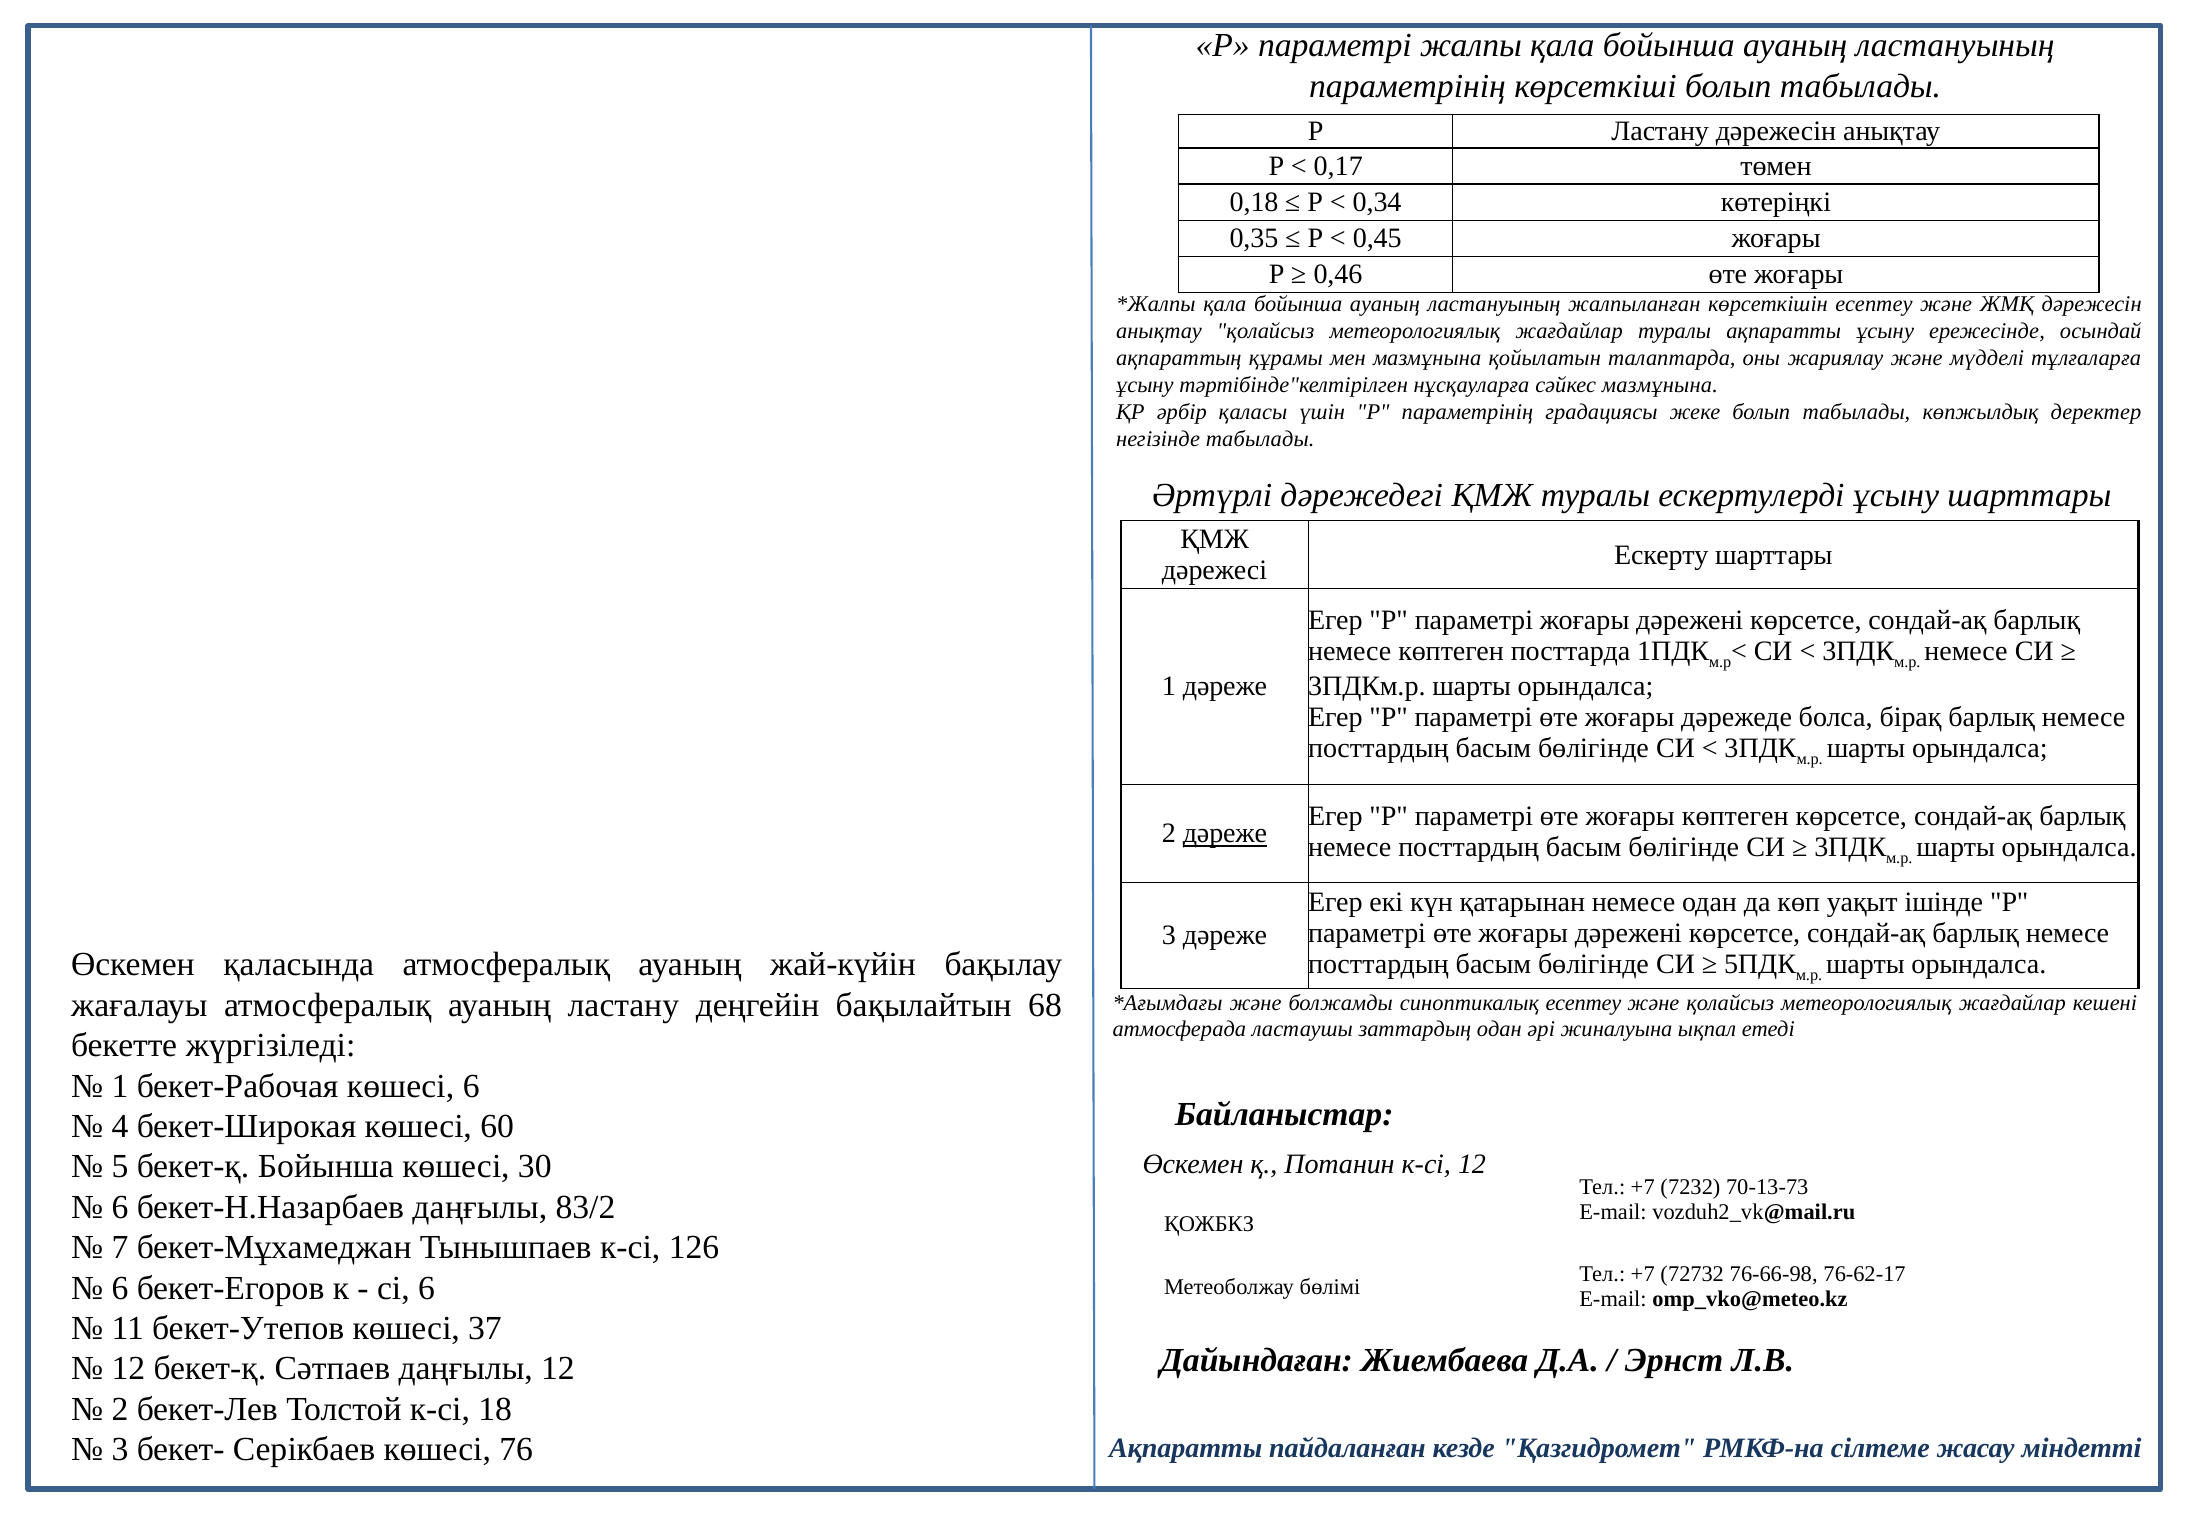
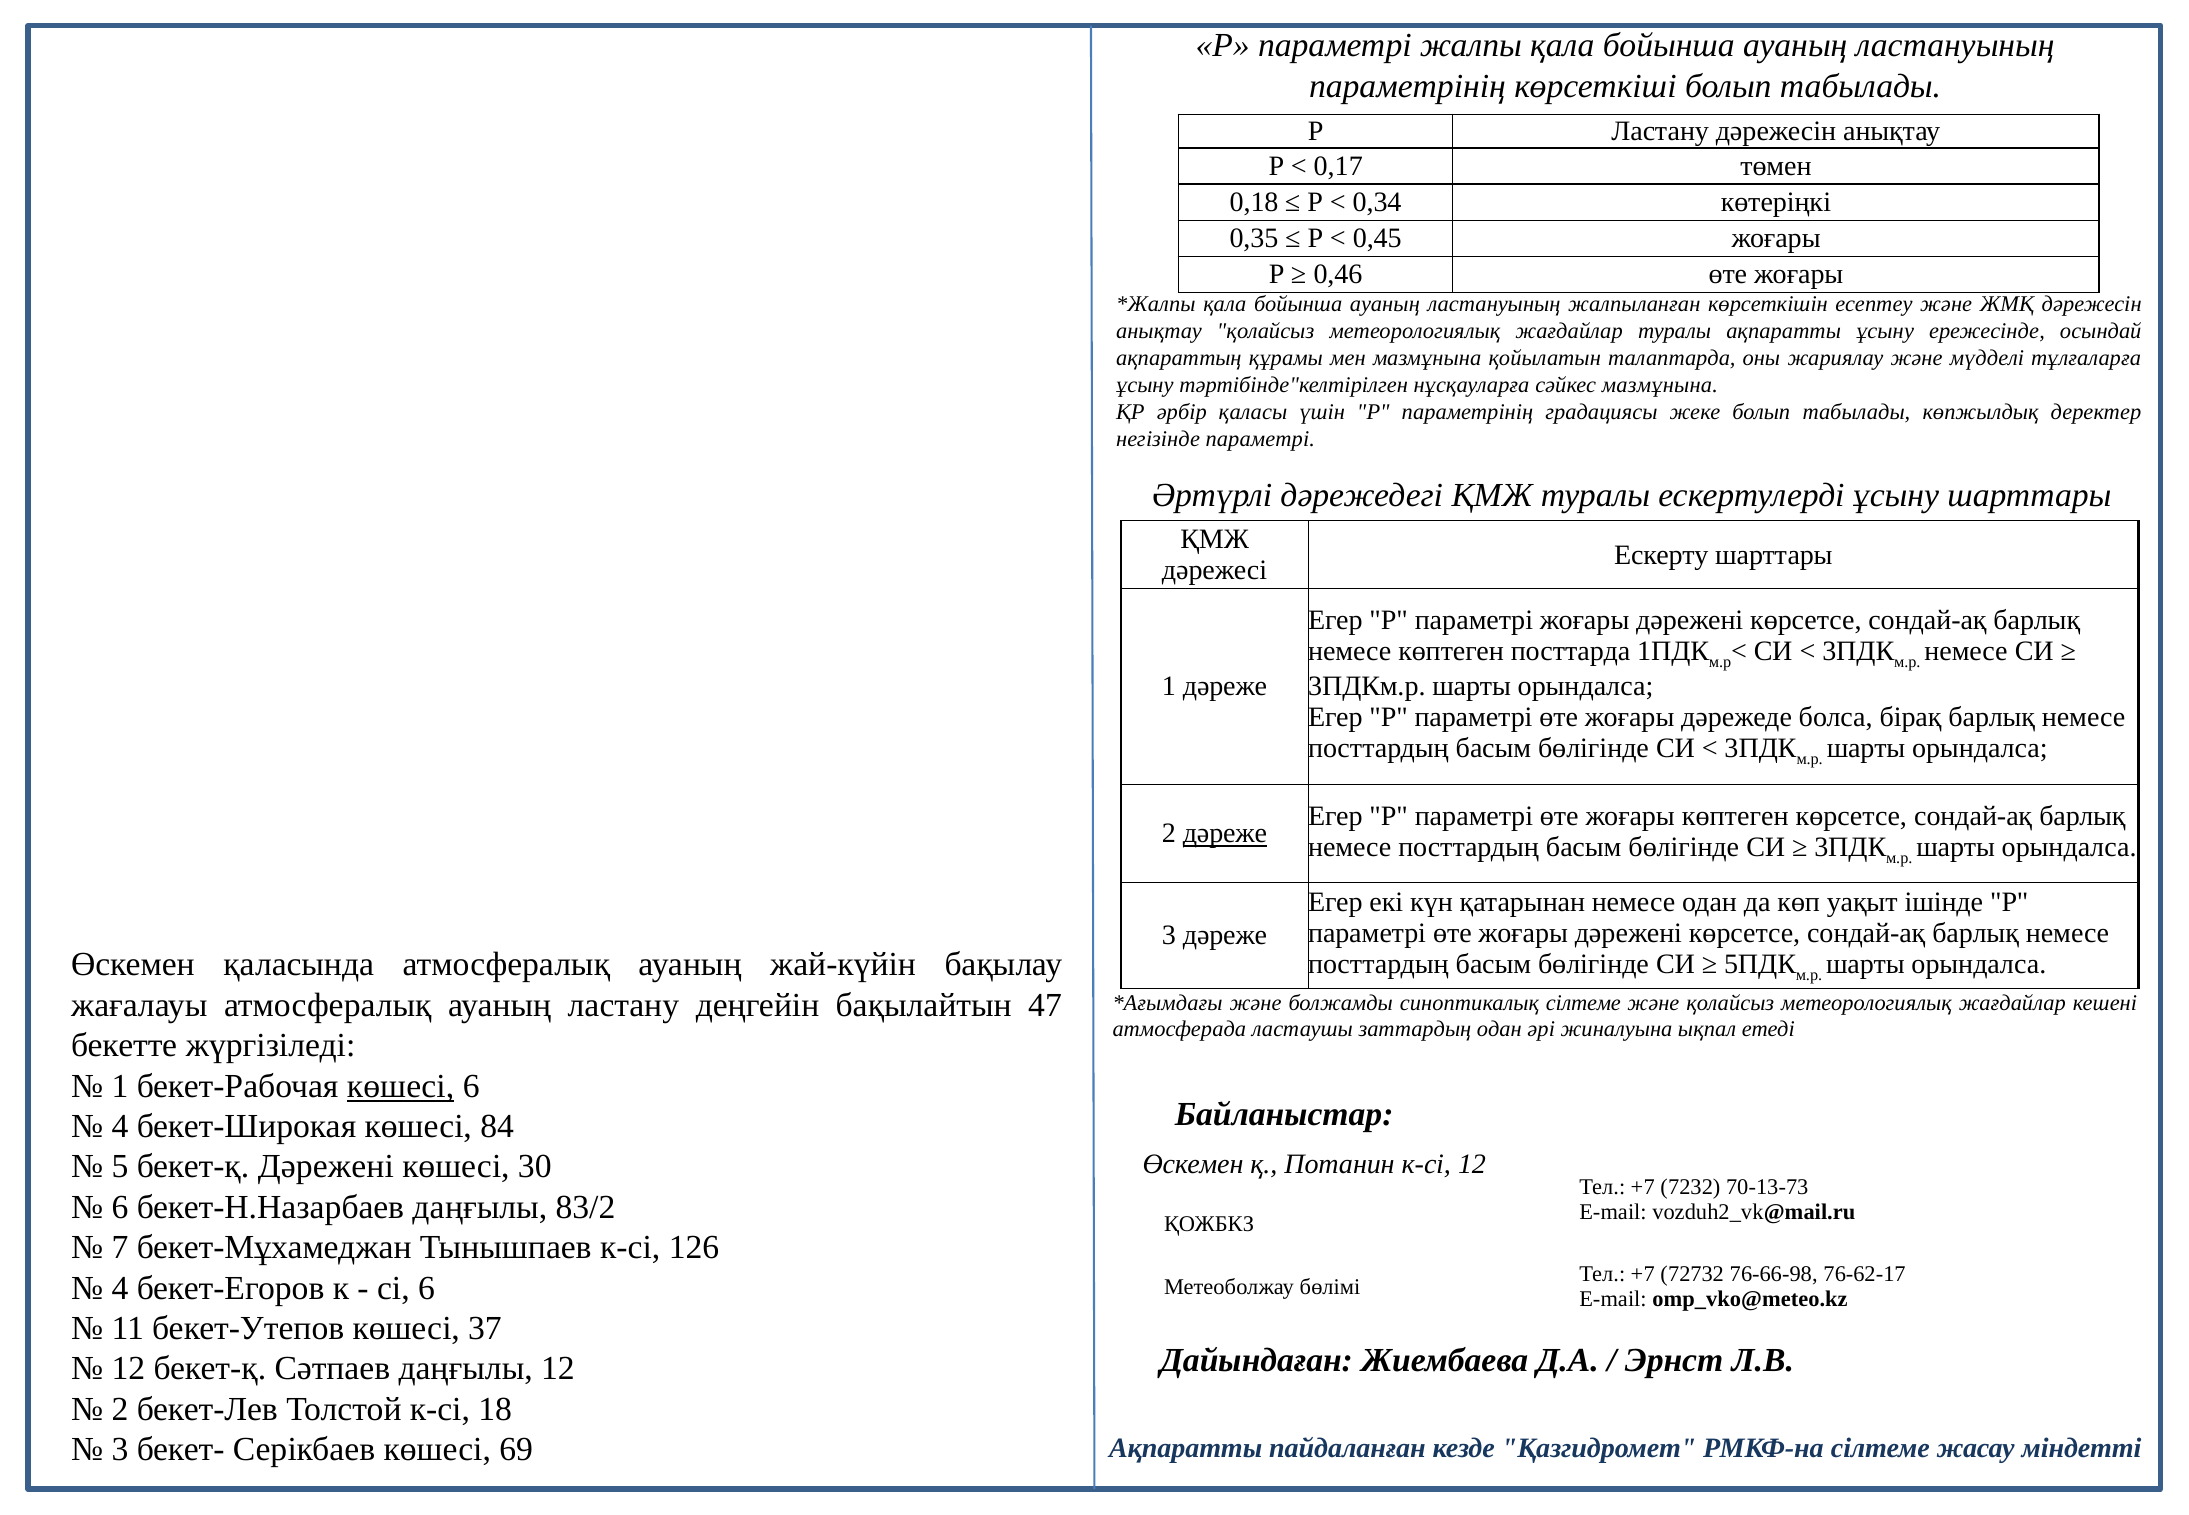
негізінде табылады: табылады -> параметрі (1260, 439)
68: 68 -> 47 (1045, 1006)
синоптикалық есептеу: есептеу -> сілтеме (1583, 1003)
көшесі underline: none -> present (401, 1086)
60: 60 -> 84 (497, 1127)
бекет-қ Бойынша: Бойынша -> Дәрежені (326, 1167)
6: 6 -> 4 (120, 1288)
76: 76 -> 69 (516, 1450)
